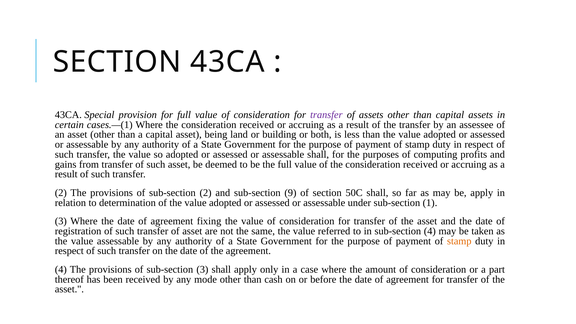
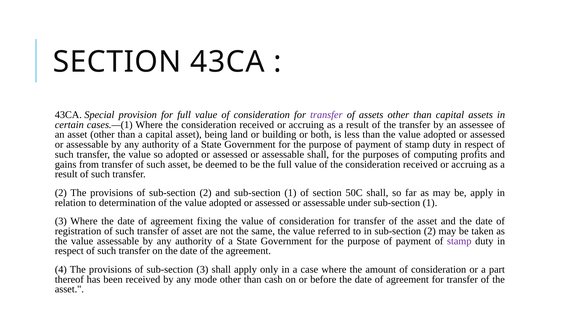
and sub-section 9: 9 -> 1 (290, 193)
in sub-section 4: 4 -> 2 (430, 231)
stamp colour: orange -> purple (459, 241)
